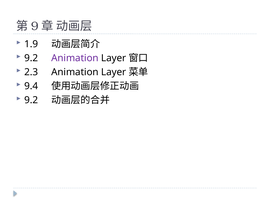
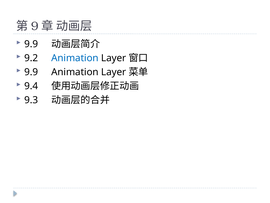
1.9: 1.9 -> 9.9 (31, 44)
Animation colour: purple -> blue (75, 58)
2.3: 2.3 -> 9.9 (31, 72)
9.2: 9.2 -> 9.3 (31, 100)
